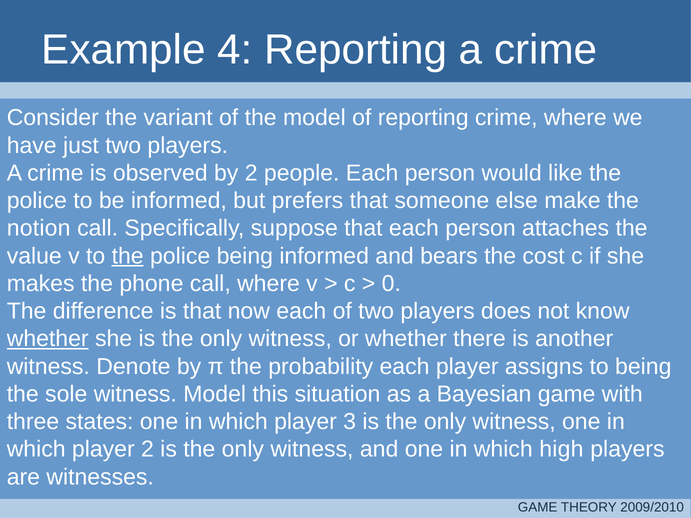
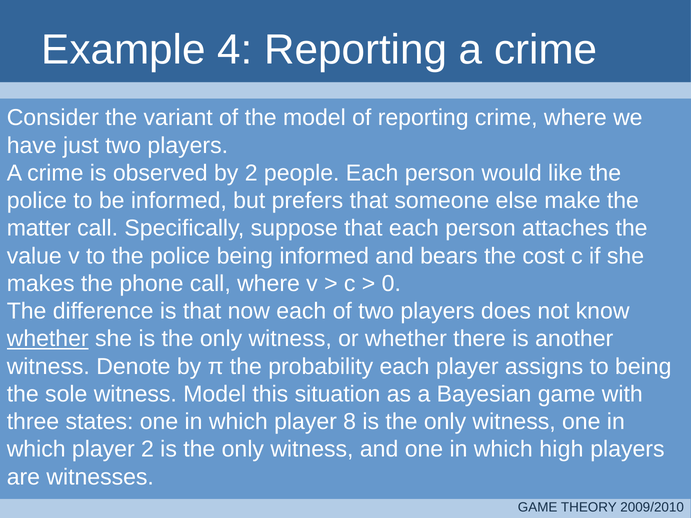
notion: notion -> matter (39, 228)
the underline: present -> none (128, 256)
3: 3 -> 8 (350, 422)
